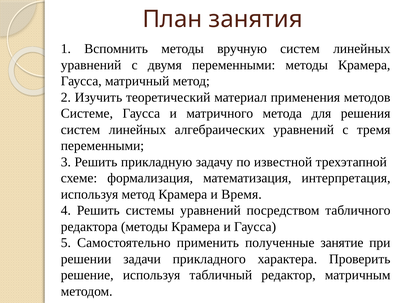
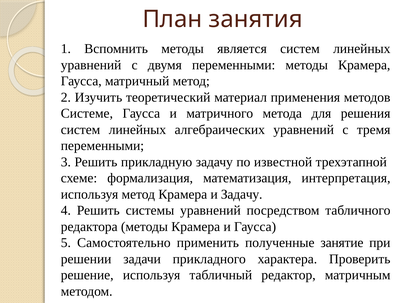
вручную: вручную -> является (242, 49)
и Время: Время -> Задачу (242, 194)
